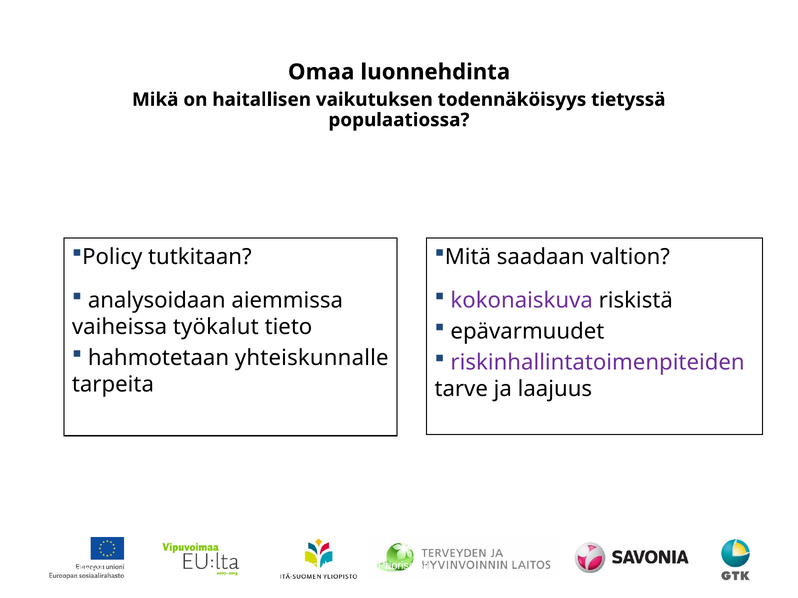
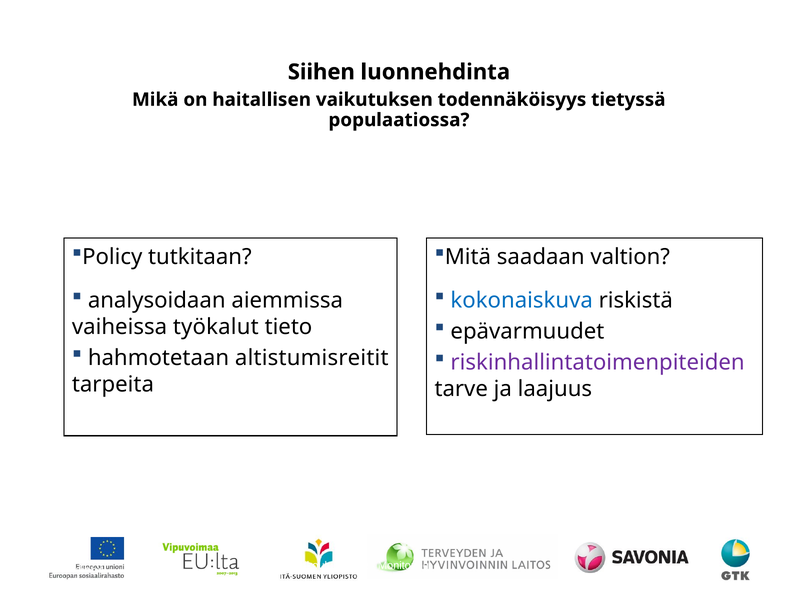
Omaa: Omaa -> Siihen (321, 72)
kokonaiskuva colour: purple -> blue (522, 301)
yhteiskunnalle: yhteiskunnalle -> altistumisreitit (312, 358)
Priorisointi: Priorisointi -> Monitoring (403, 566)
